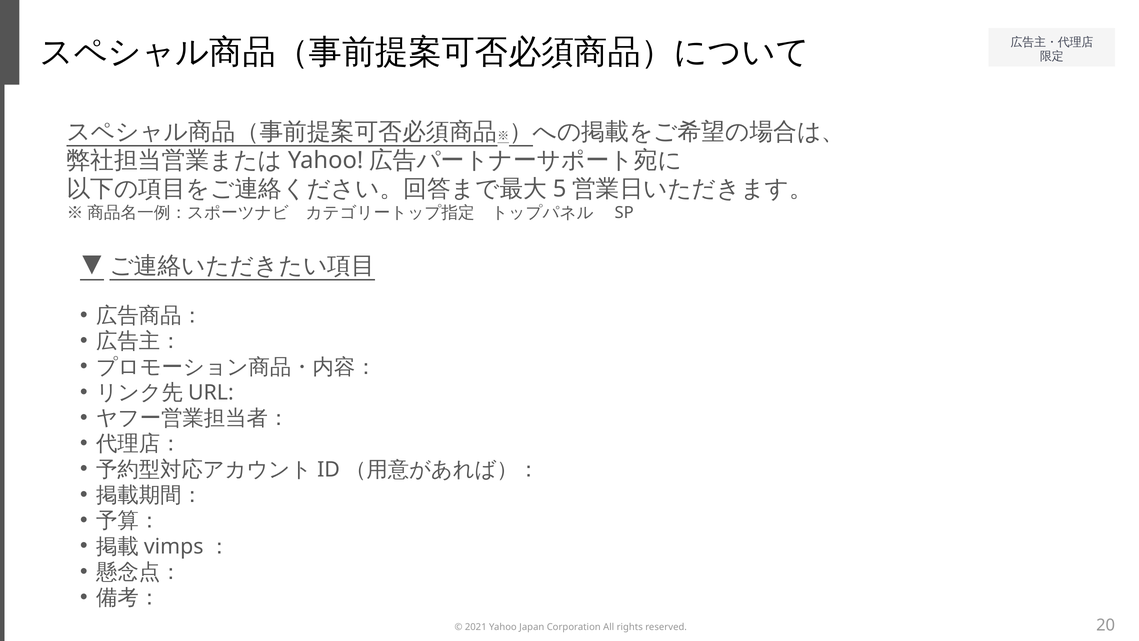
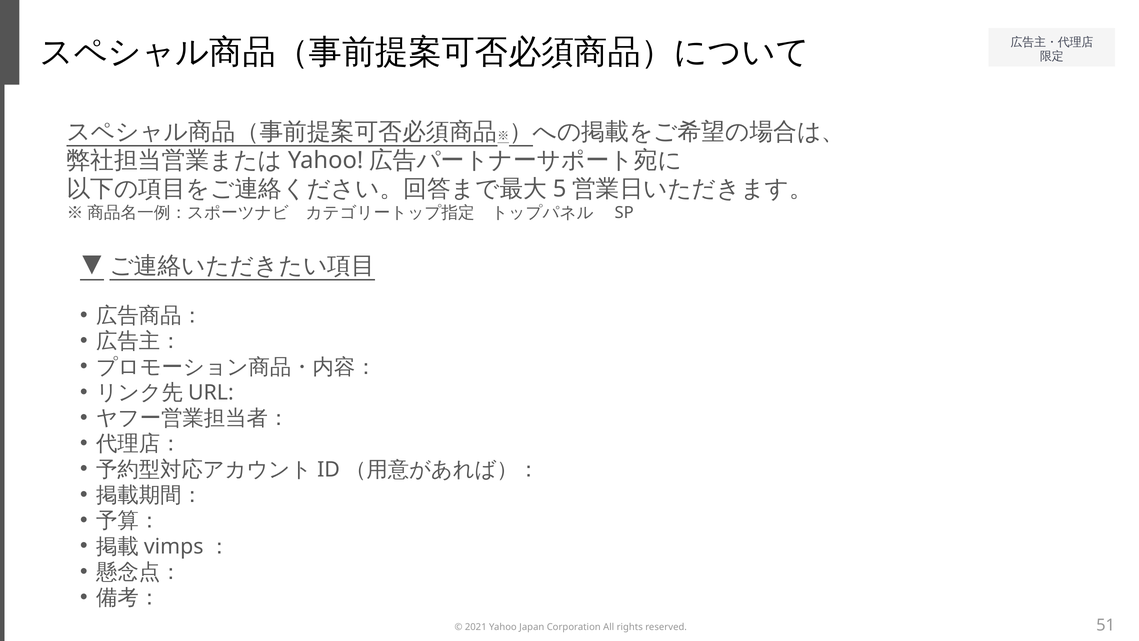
20: 20 -> 51 (1106, 625)
